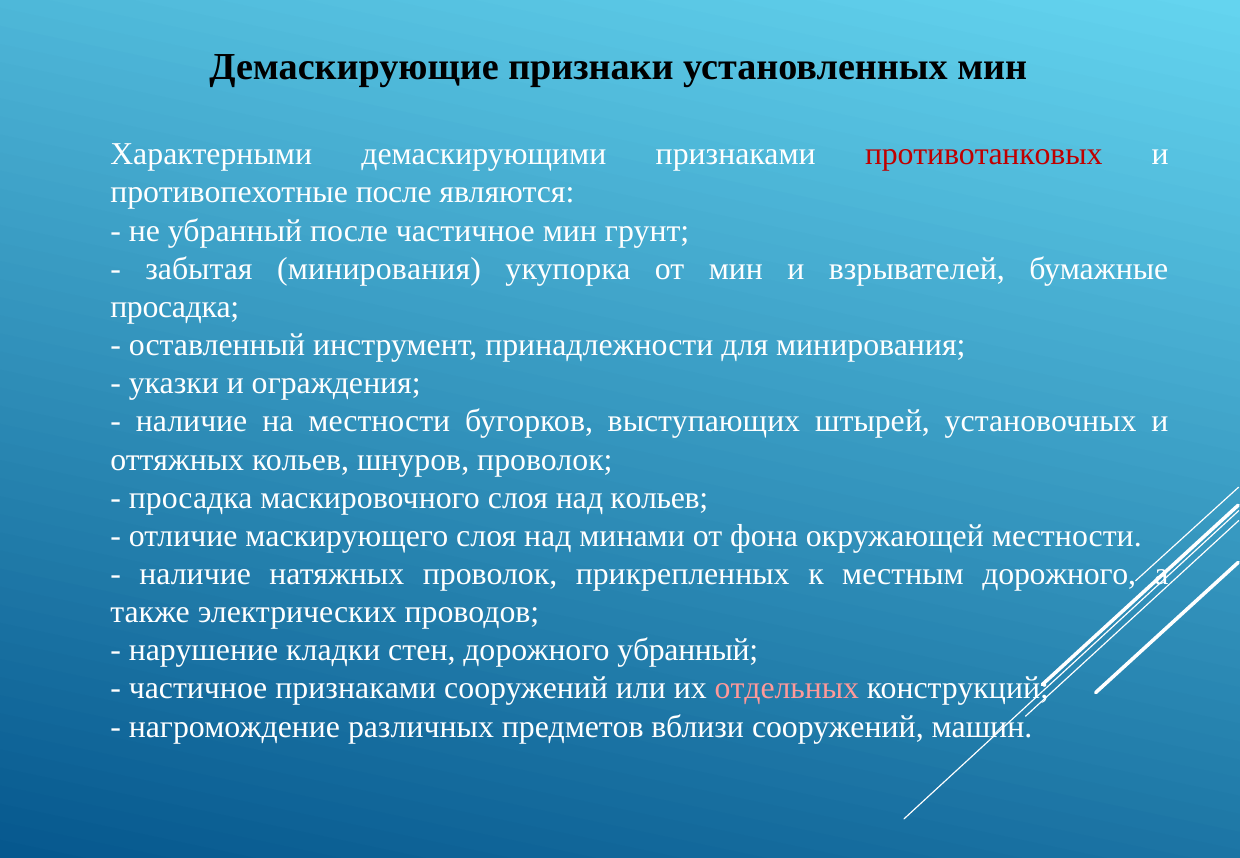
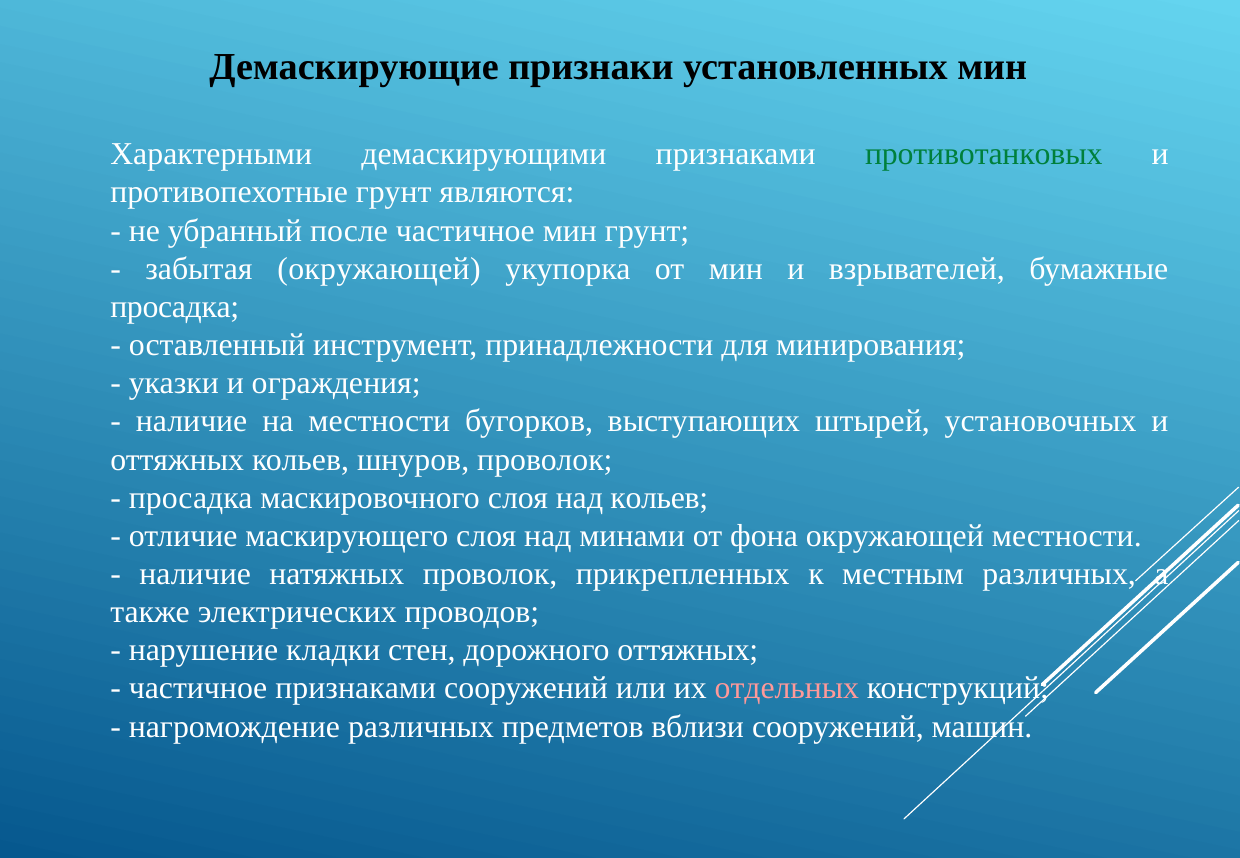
противотанковых colour: red -> green (984, 154)
противопехотные после: после -> грунт (394, 193)
забытая минирования: минирования -> окружающей (379, 269)
местным дорожного: дорожного -> различных (1059, 574)
дорожного убранный: убранный -> оттяжных (688, 651)
